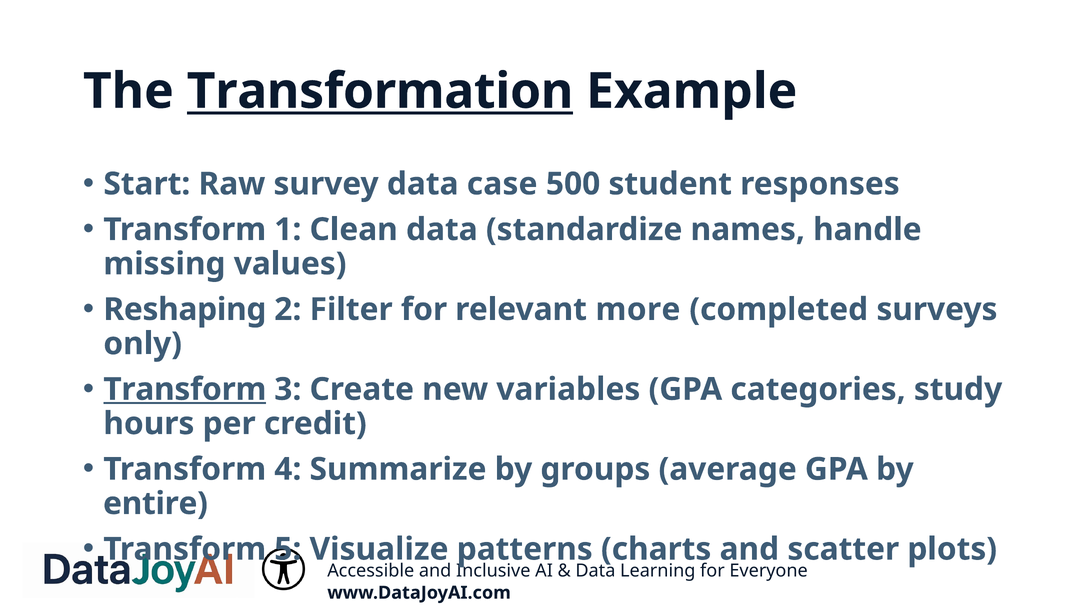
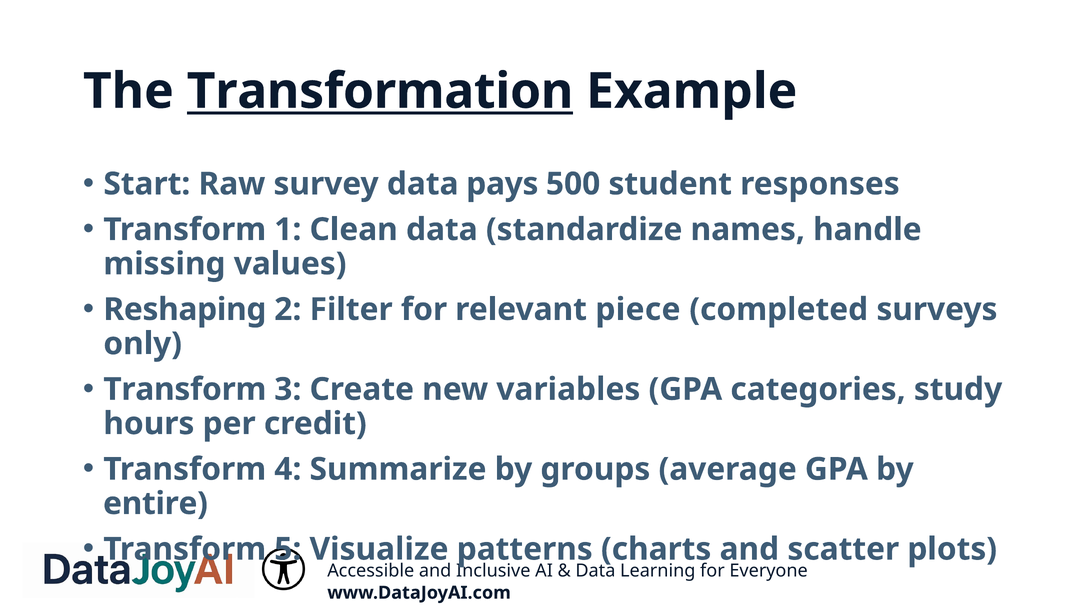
case: case -> pays (502, 184)
more: more -> piece (638, 309)
Transform underline: present -> none (185, 389)
